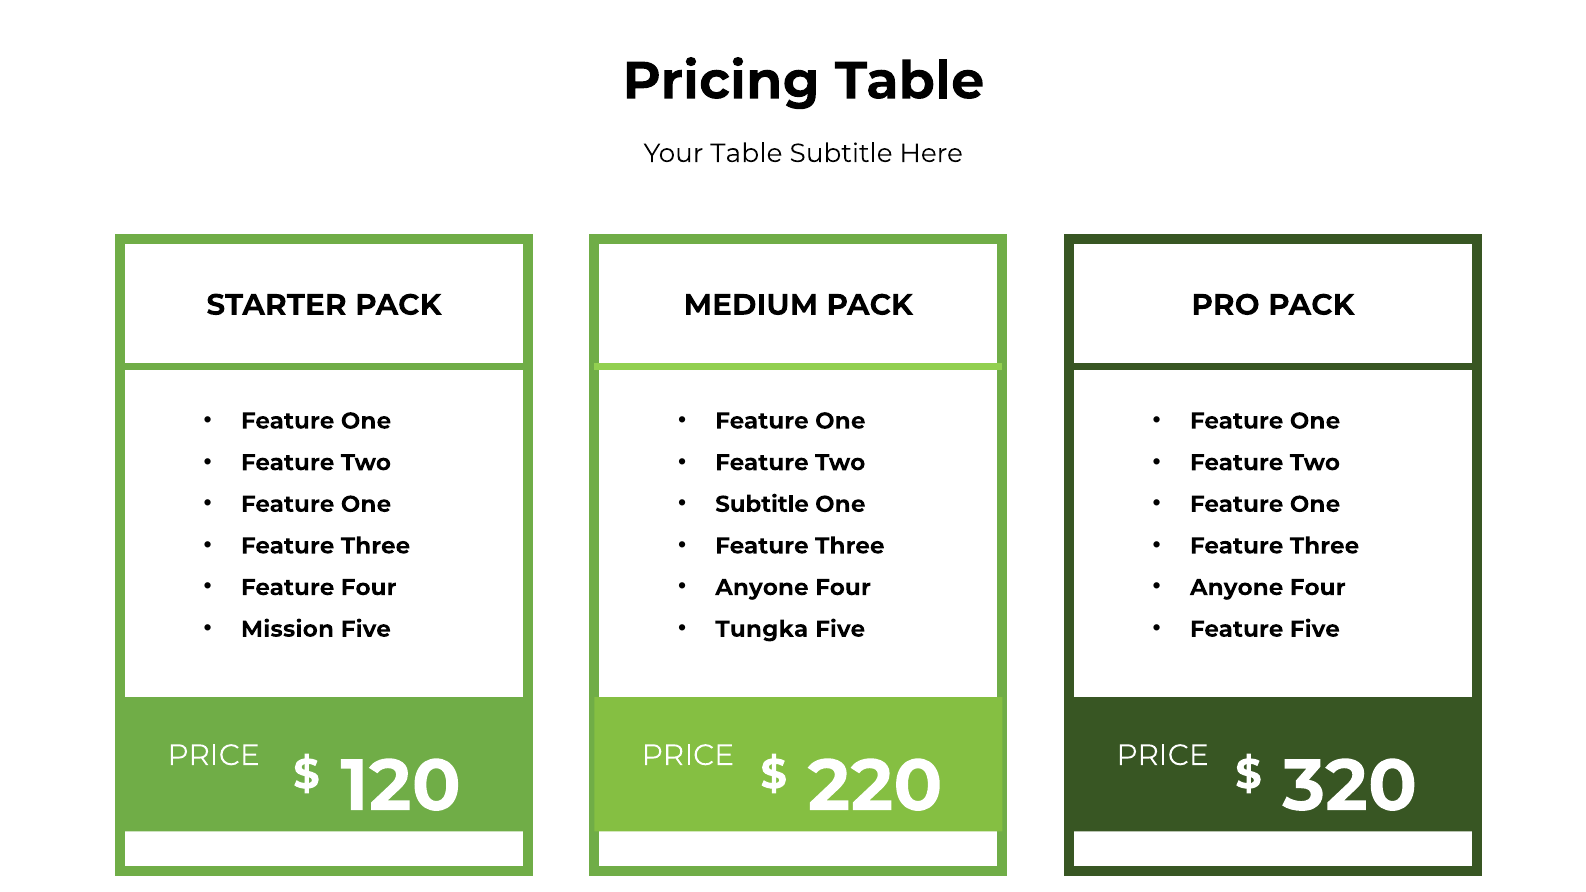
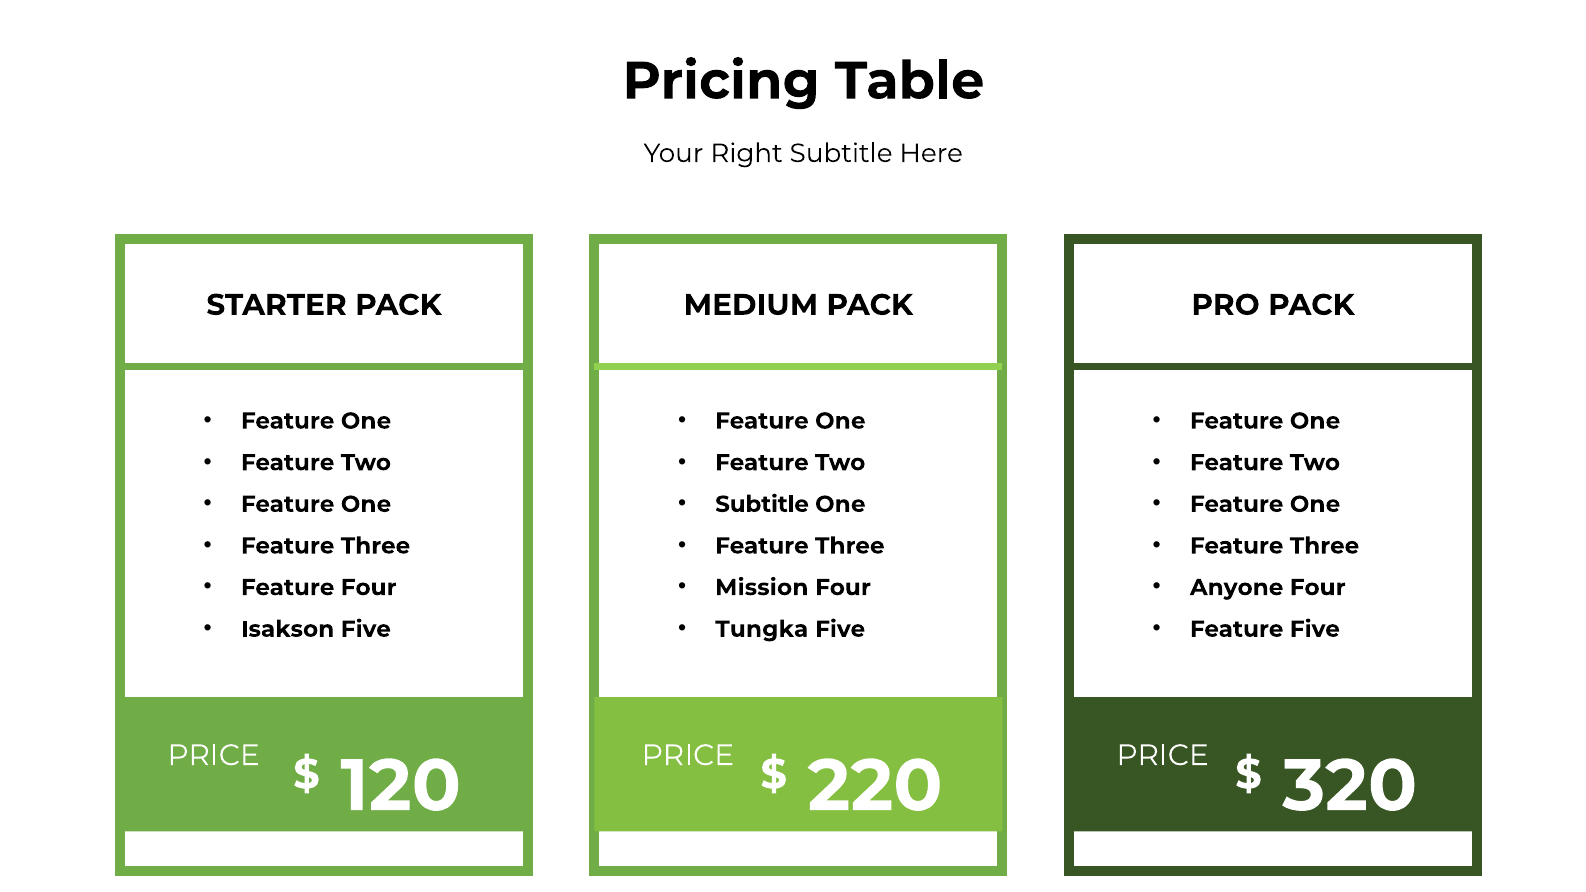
Your Table: Table -> Right (747, 153)
Anyone: Anyone -> Mission (762, 588)
Mission: Mission -> Isakson (288, 629)
